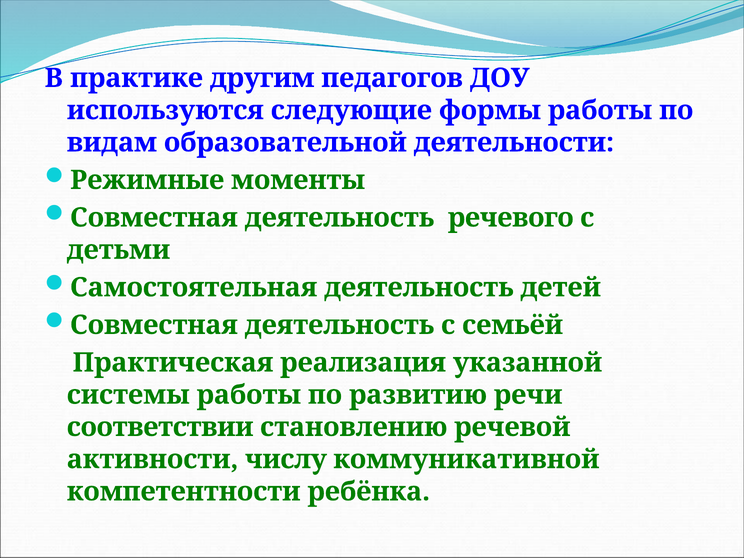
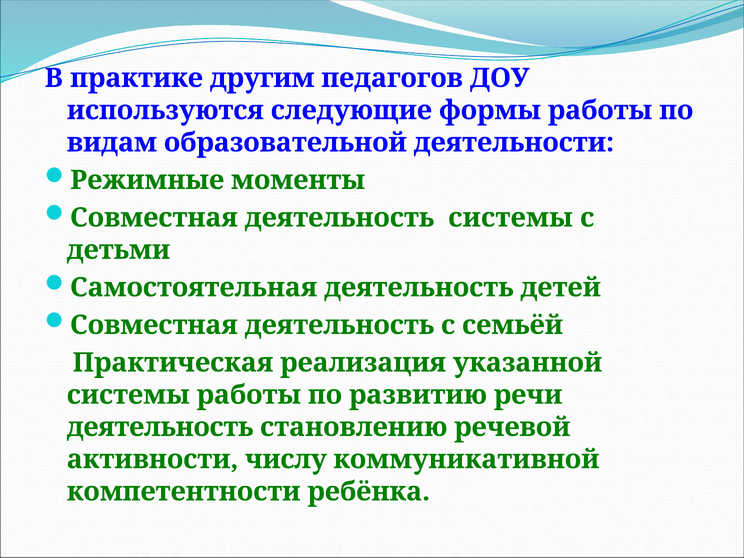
деятельность речевого: речевого -> системы (511, 218)
соответствии: соответствии -> деятельность (160, 427)
